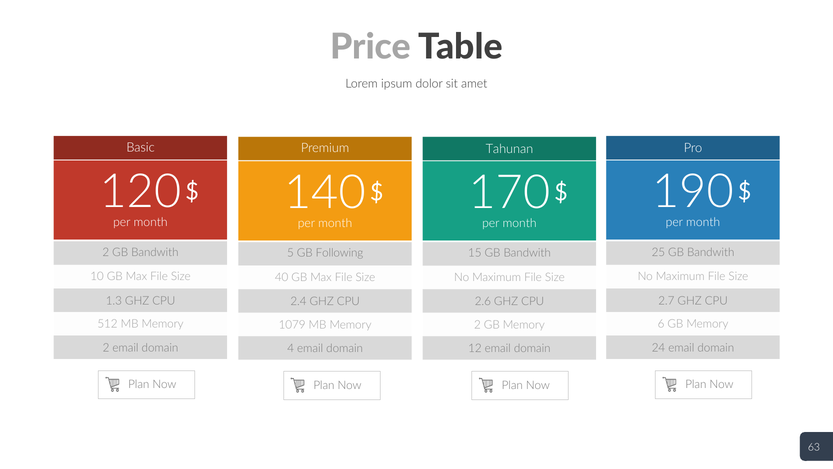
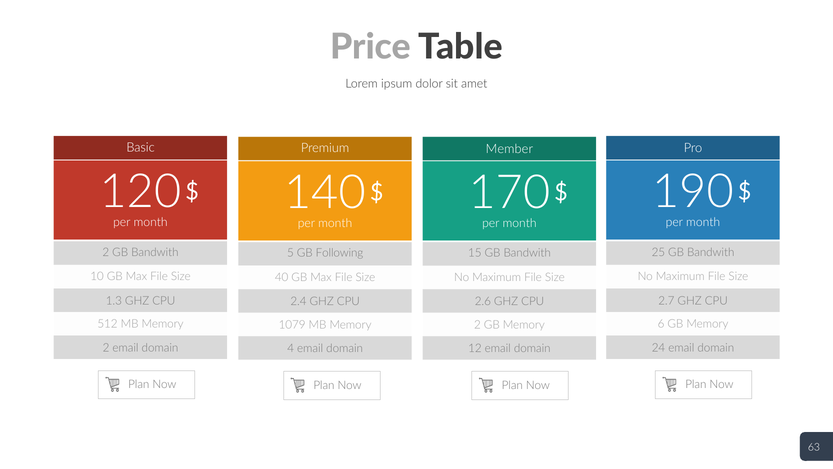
Tahunan: Tahunan -> Member (509, 149)
